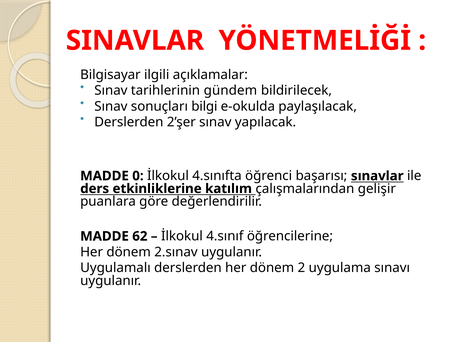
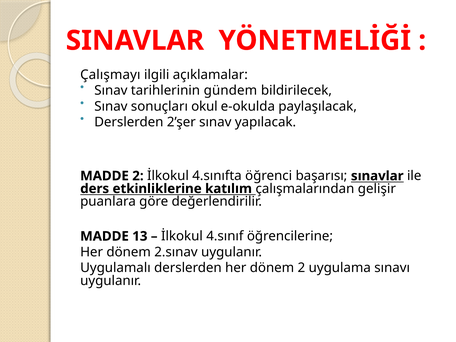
Bilgisayar: Bilgisayar -> Çalışmayı (110, 75)
bilgi: bilgi -> okul (204, 106)
MADDE 0: 0 -> 2 (138, 176)
62: 62 -> 13 (140, 236)
